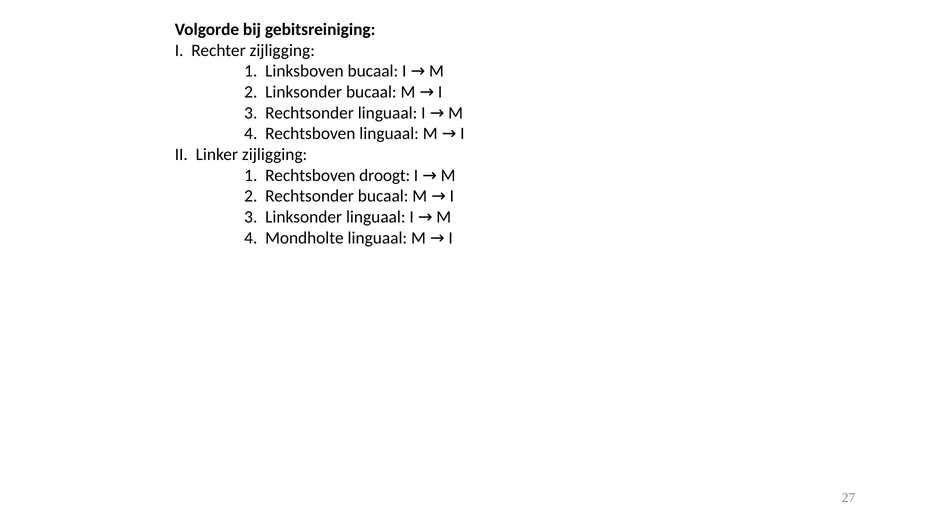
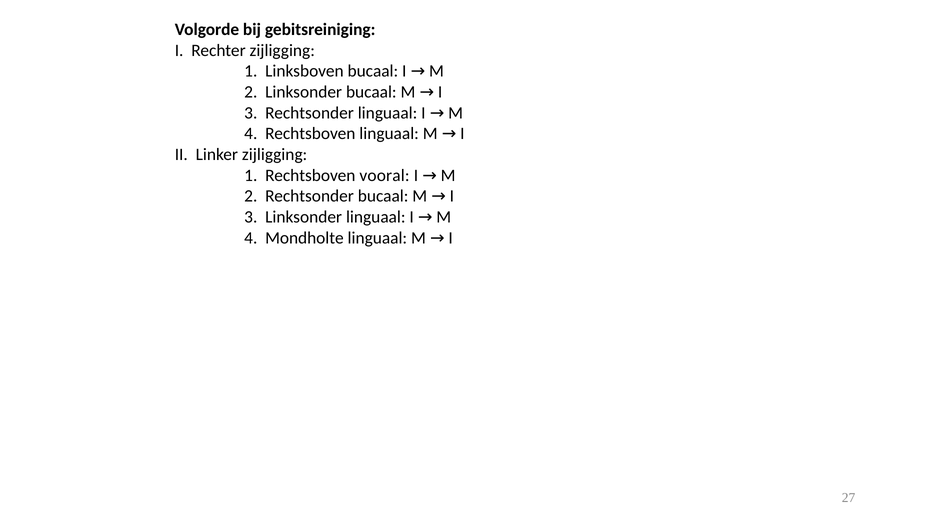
droogt: droogt -> vooral (385, 175)
